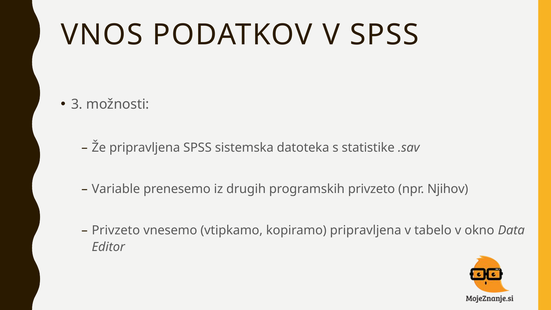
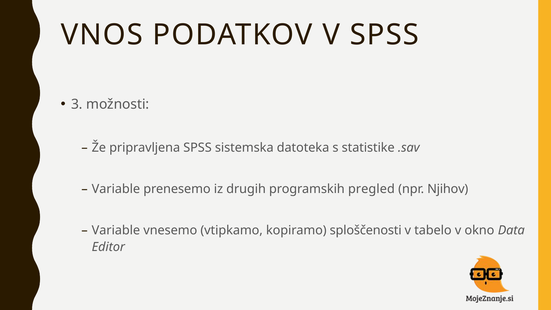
programskih privzeto: privzeto -> pregled (371, 189)
Privzeto: Privzeto -> Variable (116, 230)
kopiramo pripravljena: pripravljena -> sploščenosti (366, 230)
